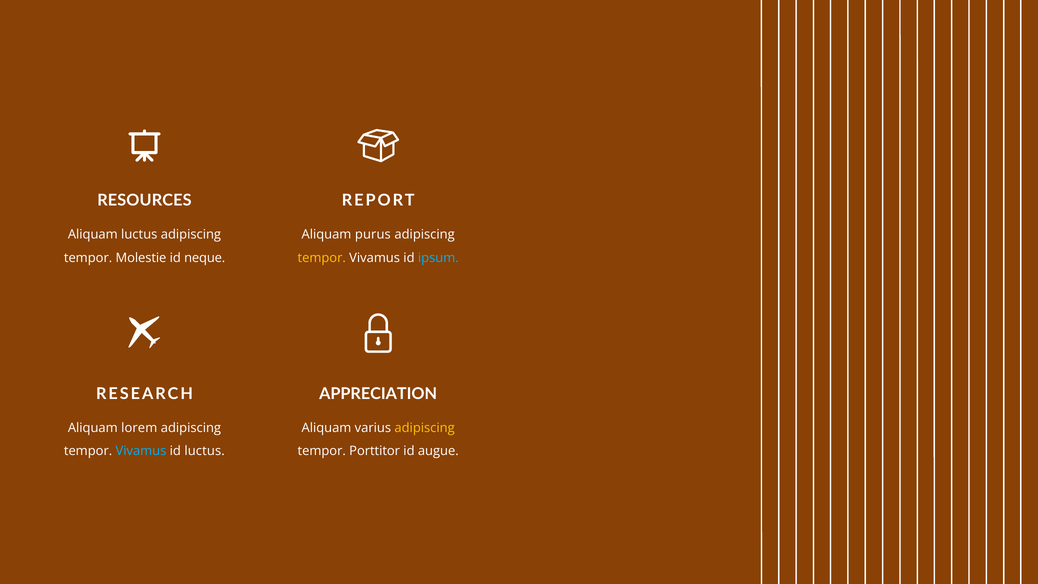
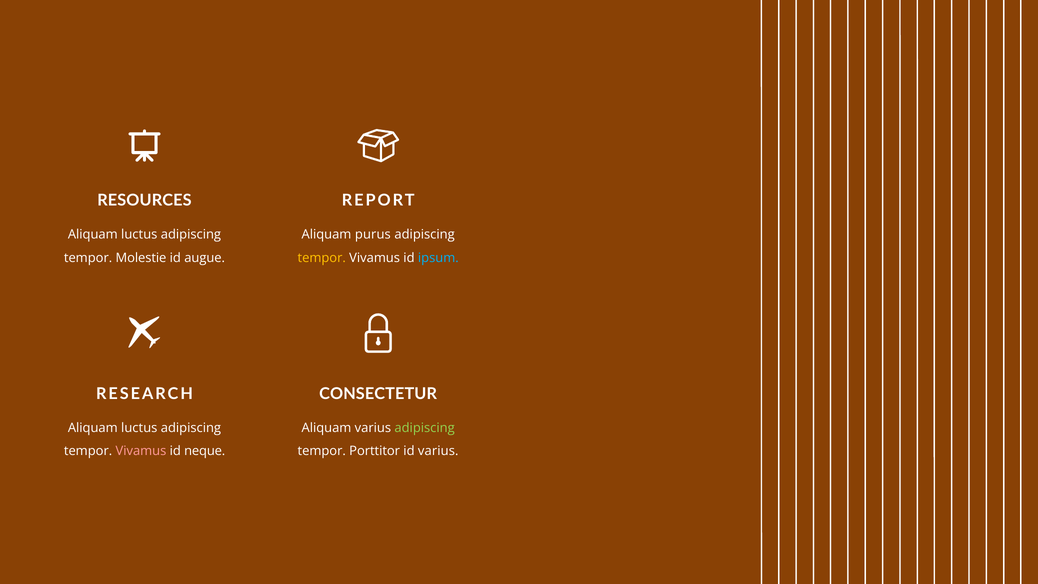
neque: neque -> augue (205, 258)
APPRECIATION: APPRECIATION -> CONSECTETUR (378, 394)
lorem: lorem -> luctus (139, 428)
adipiscing colour: yellow -> light green (425, 428)
Vivamus colour: light blue -> pink (141, 451)
id luctus: luctus -> neque (205, 451)
id augue: augue -> varius (438, 451)
